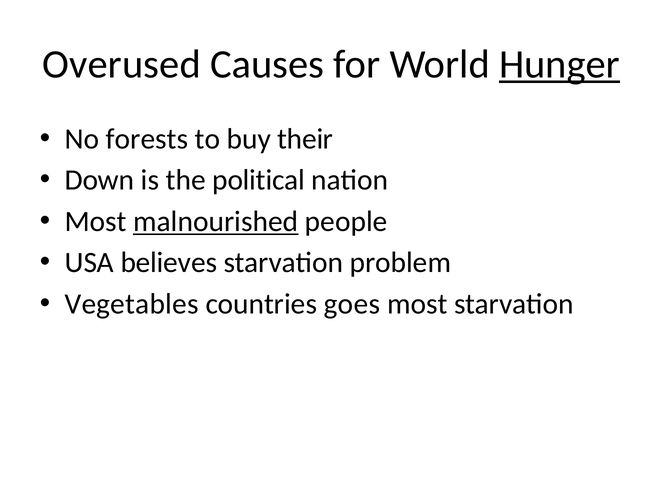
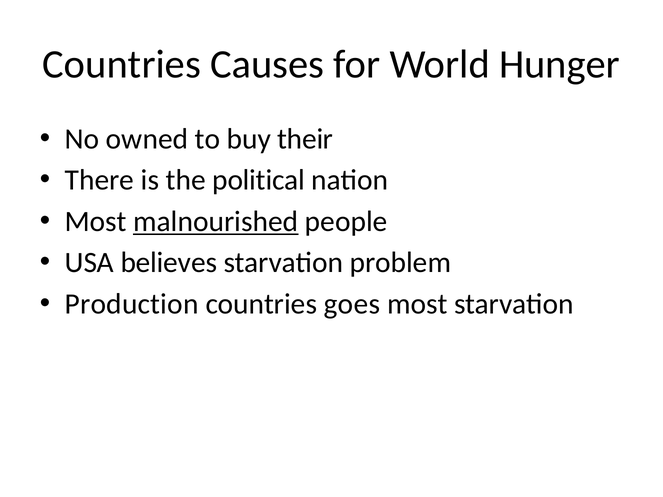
Overused: Overused -> Countries (122, 64)
Hunger underline: present -> none (559, 64)
forests: forests -> owned (147, 139)
Down: Down -> There (99, 180)
Vegetables: Vegetables -> Production (132, 304)
